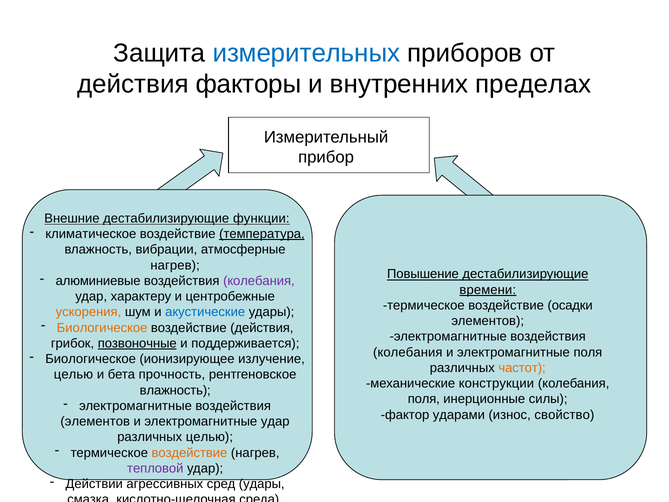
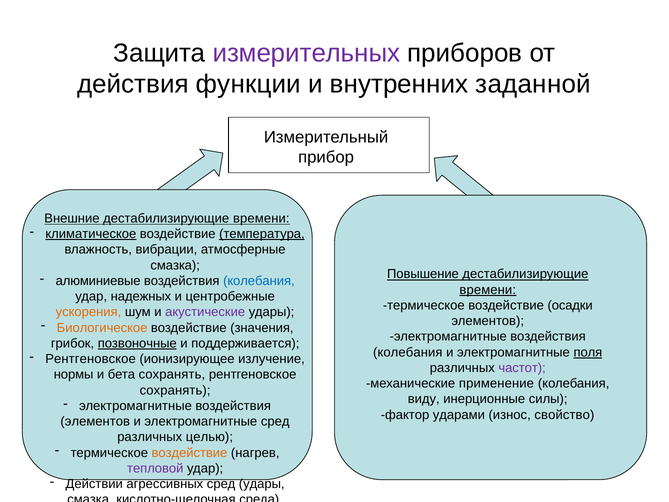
измерительных colour: blue -> purple (306, 53)
факторы: факторы -> функции (248, 84)
пределах: пределах -> заданной (533, 84)
Внешние дестабилизирующие функции: функции -> времени (261, 218)
климатическое underline: none -> present (91, 234)
нагрев: нагрев -> смазка (175, 265)
колебания colour: purple -> blue (259, 281)
характеру: характеру -> надежных (141, 296)
акустические colour: blue -> purple (205, 312)
воздействие действия: действия -> значения (262, 328)
поля underline: none -> present (588, 352)
Биологическое: Биологическое -> Рентгеновское (91, 359)
частот colour: orange -> purple (522, 368)
целью: целью -> нормы (74, 374)
бета прочность: прочность -> сохранять (172, 374)
конструкции: конструкции -> применение (496, 383)
влажность: влажность -> сохранять (175, 390)
поля: поля -> виду (424, 399)
электромагнитные удар: удар -> сред (275, 421)
